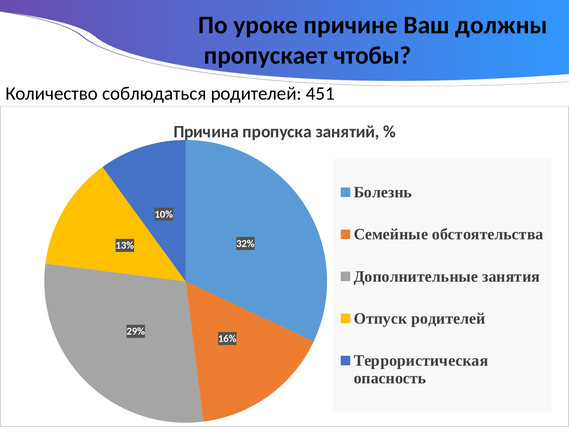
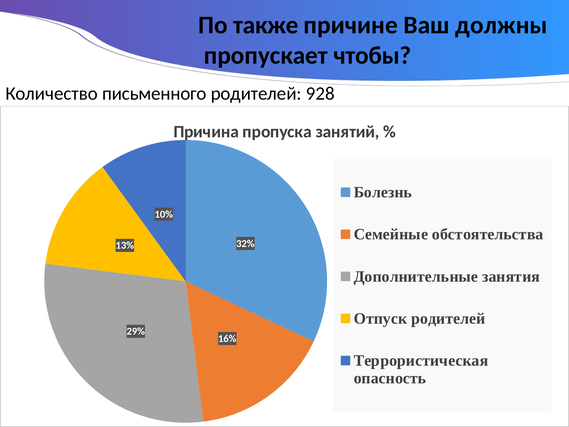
уроке: уроке -> также (266, 25)
соблюдаться: соблюдаться -> письменного (154, 94)
451: 451 -> 928 (320, 94)
